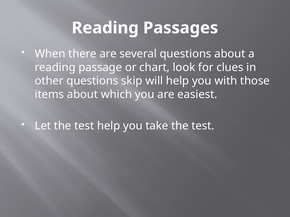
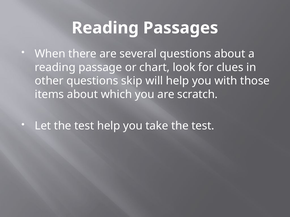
easiest: easiest -> scratch (197, 95)
